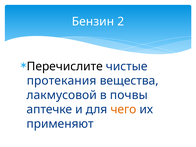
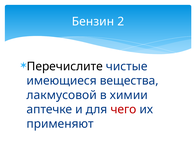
протекания: протекания -> имеющиеся (62, 81)
почвы: почвы -> химии (129, 95)
чего colour: orange -> red (123, 109)
